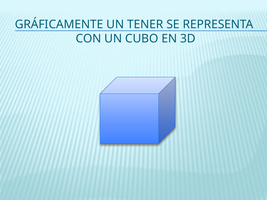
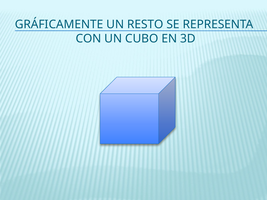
TENER: TENER -> RESTO (145, 24)
